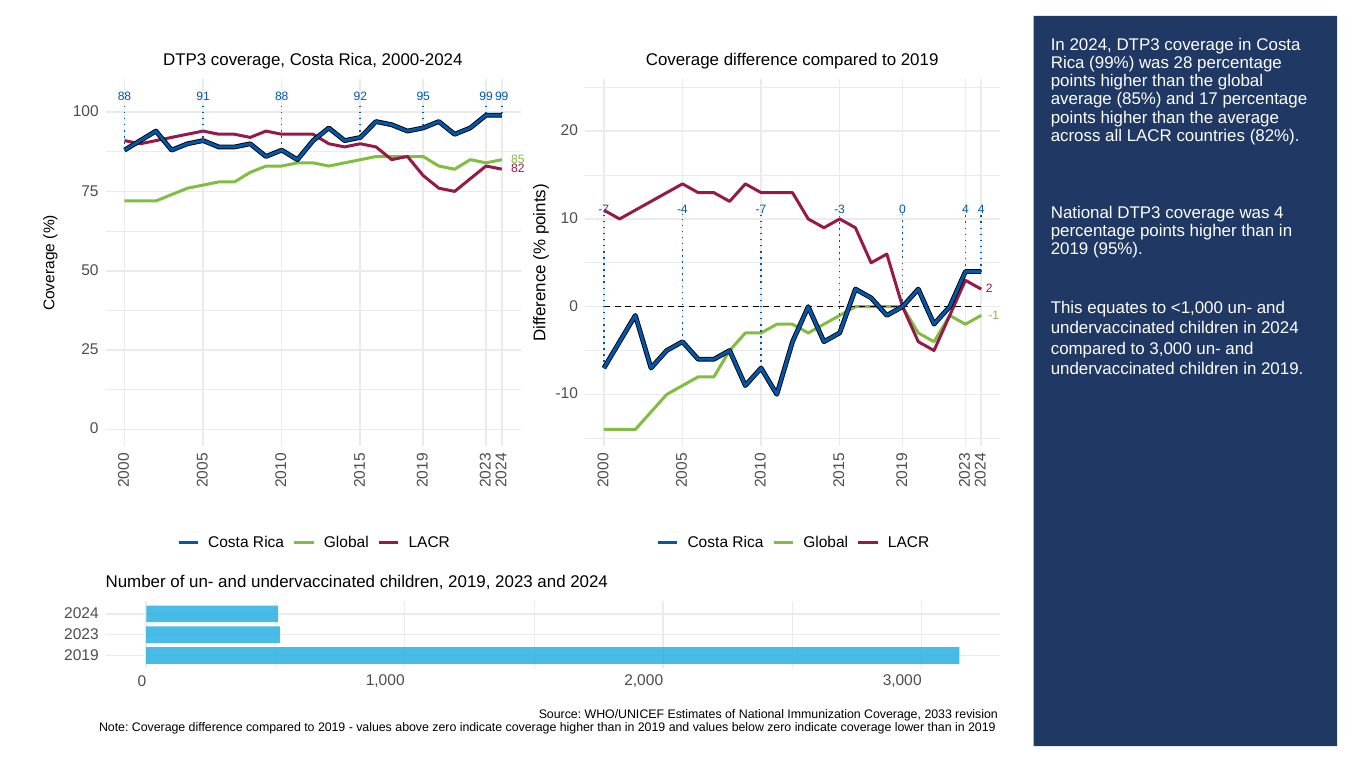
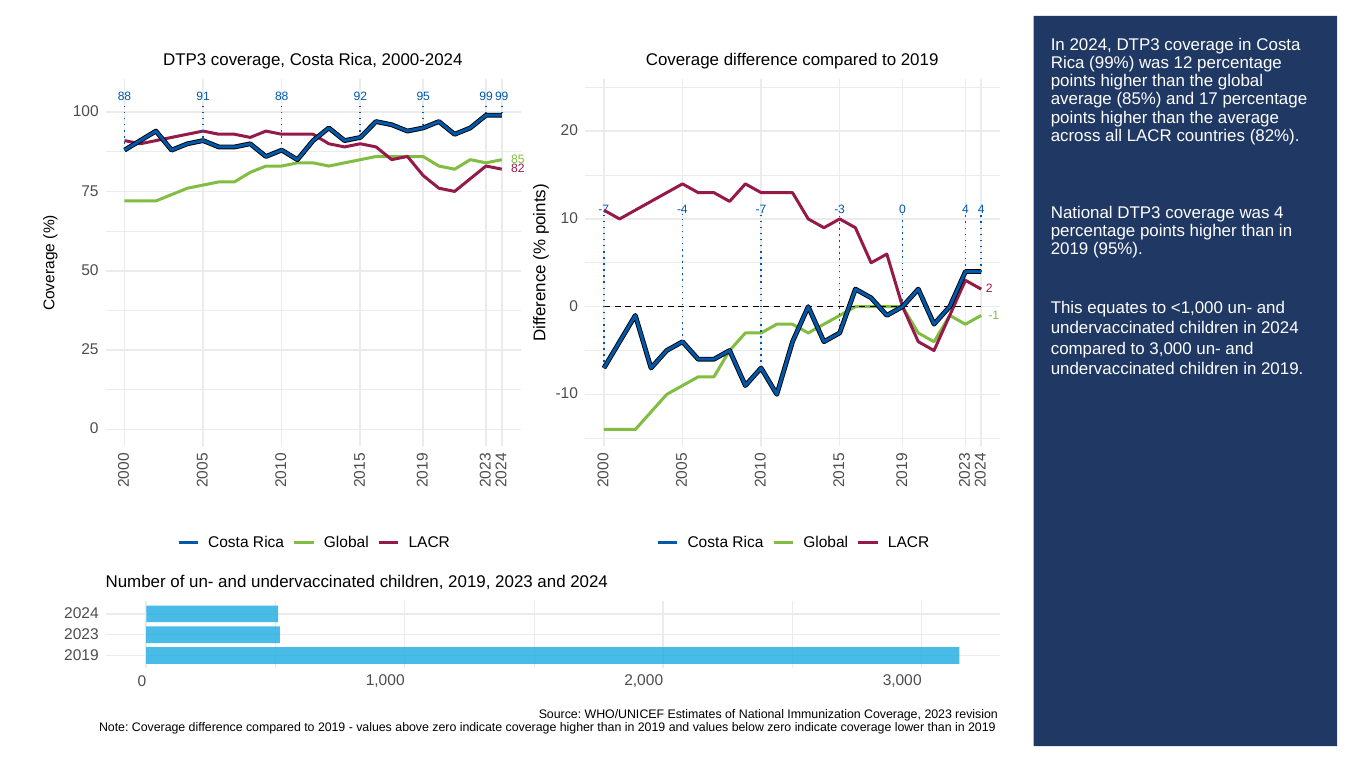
28: 28 -> 12 (1183, 63)
Coverage 2033: 2033 -> 2023 (938, 714)
